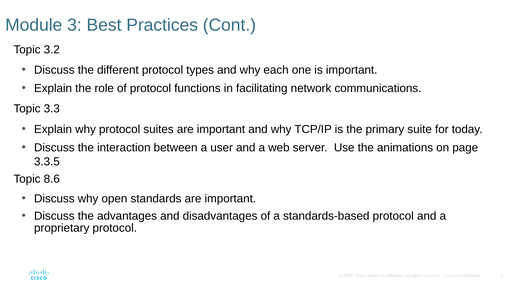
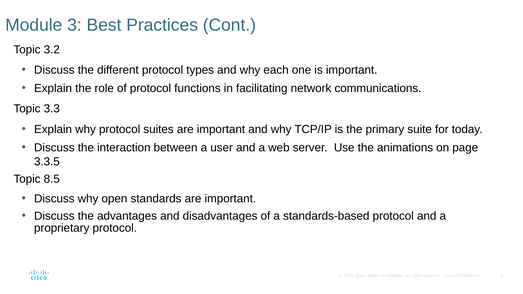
8.6: 8.6 -> 8.5 (52, 179)
